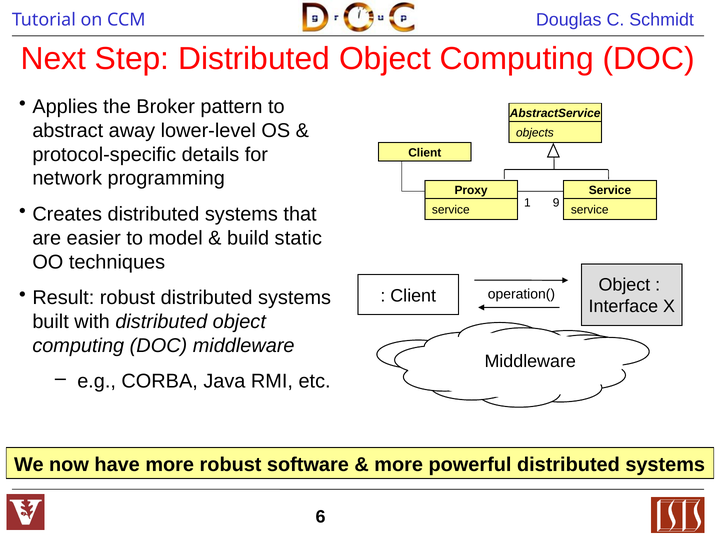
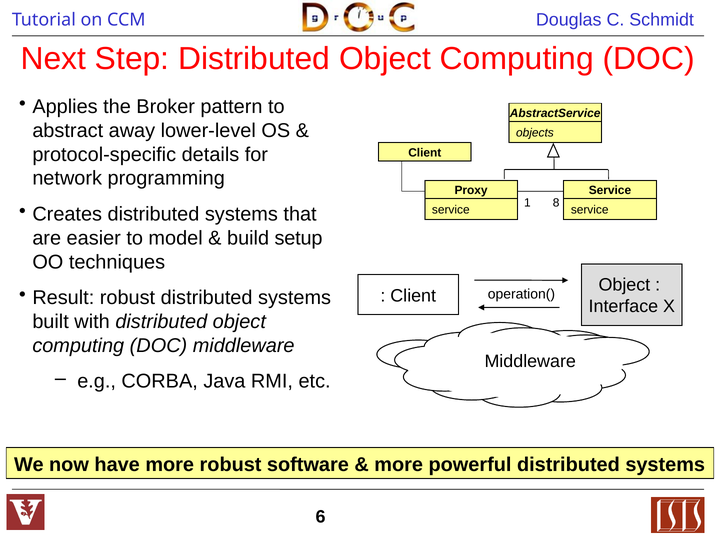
9: 9 -> 8 (556, 203)
static: static -> setup (299, 238)
